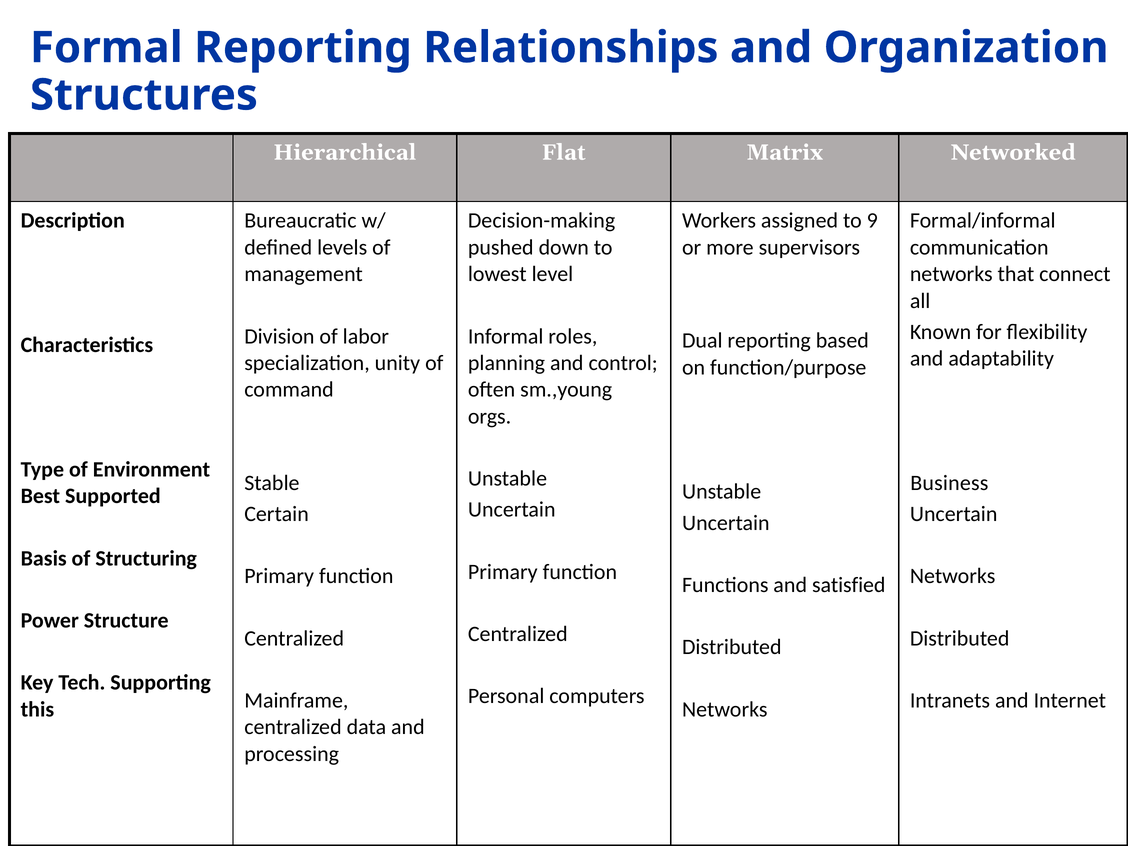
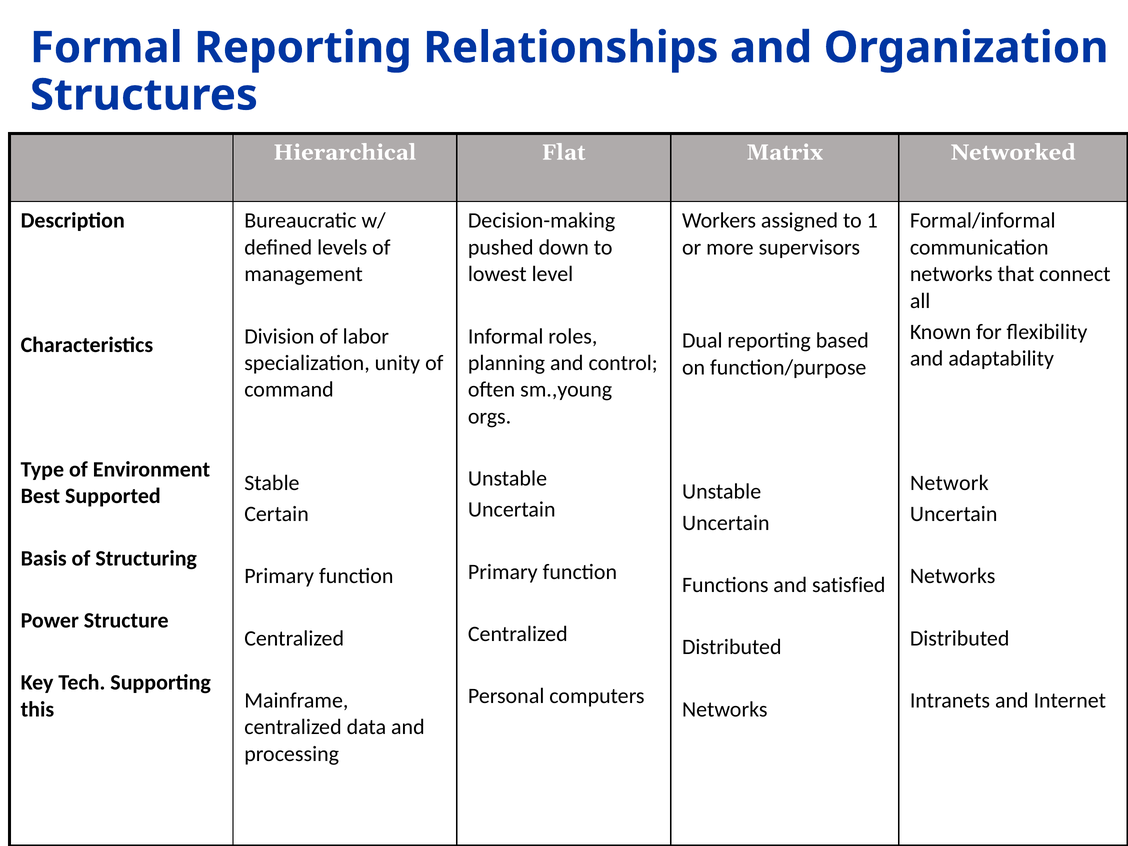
9: 9 -> 1 (872, 221)
Business: Business -> Network (949, 483)
